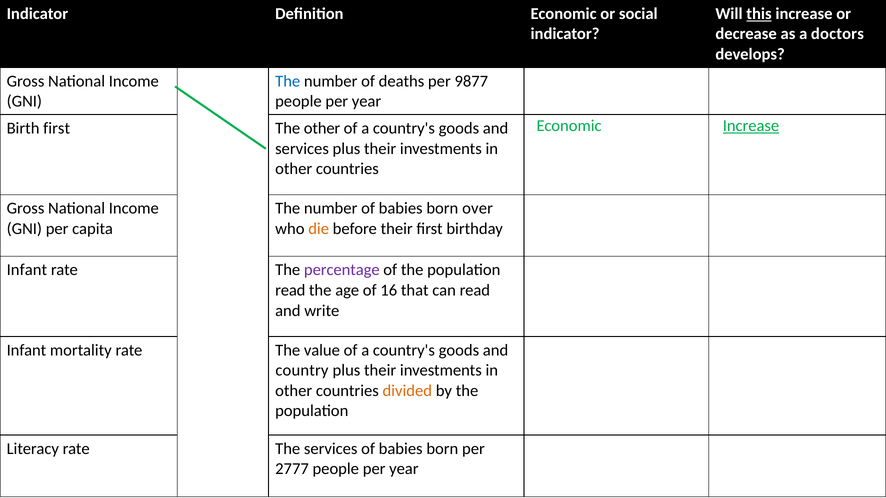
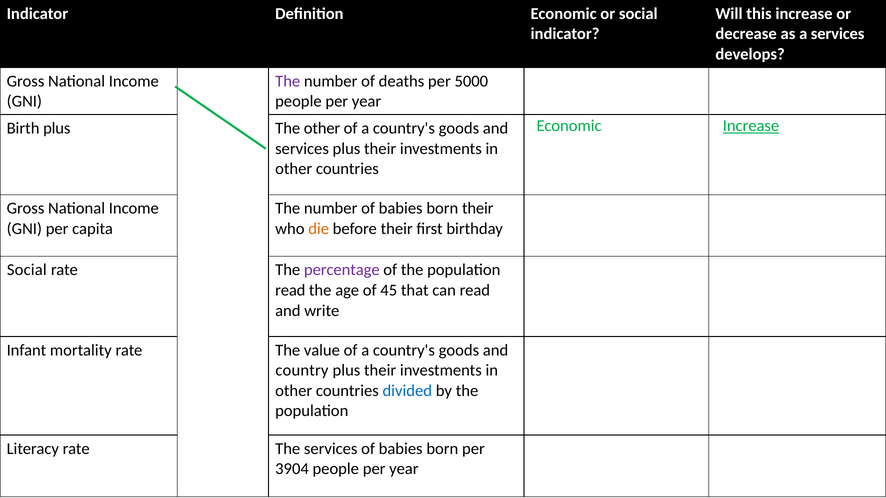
this underline: present -> none (759, 14)
a doctors: doctors -> services (838, 34)
The colour: blue -> purple (288, 81)
9877: 9877 -> 5000 (471, 81)
Birth first: first -> plus (57, 128)
born over: over -> their (478, 209)
Infant: Infant -> Social (27, 270)
16: 16 -> 45 (389, 290)
divided colour: orange -> blue (407, 391)
2777: 2777 -> 3904 (292, 469)
